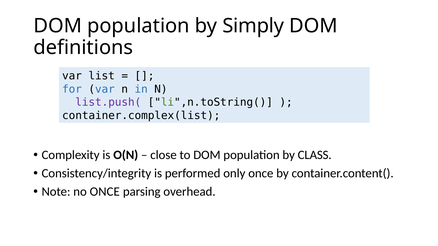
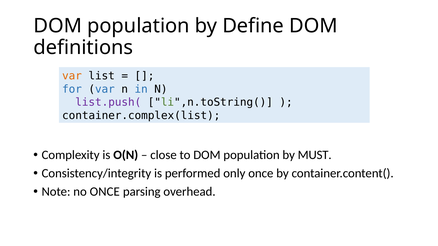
Simply: Simply -> Define (253, 26)
var colour: black -> orange (72, 76)
CLASS: CLASS -> MUST (315, 155)
